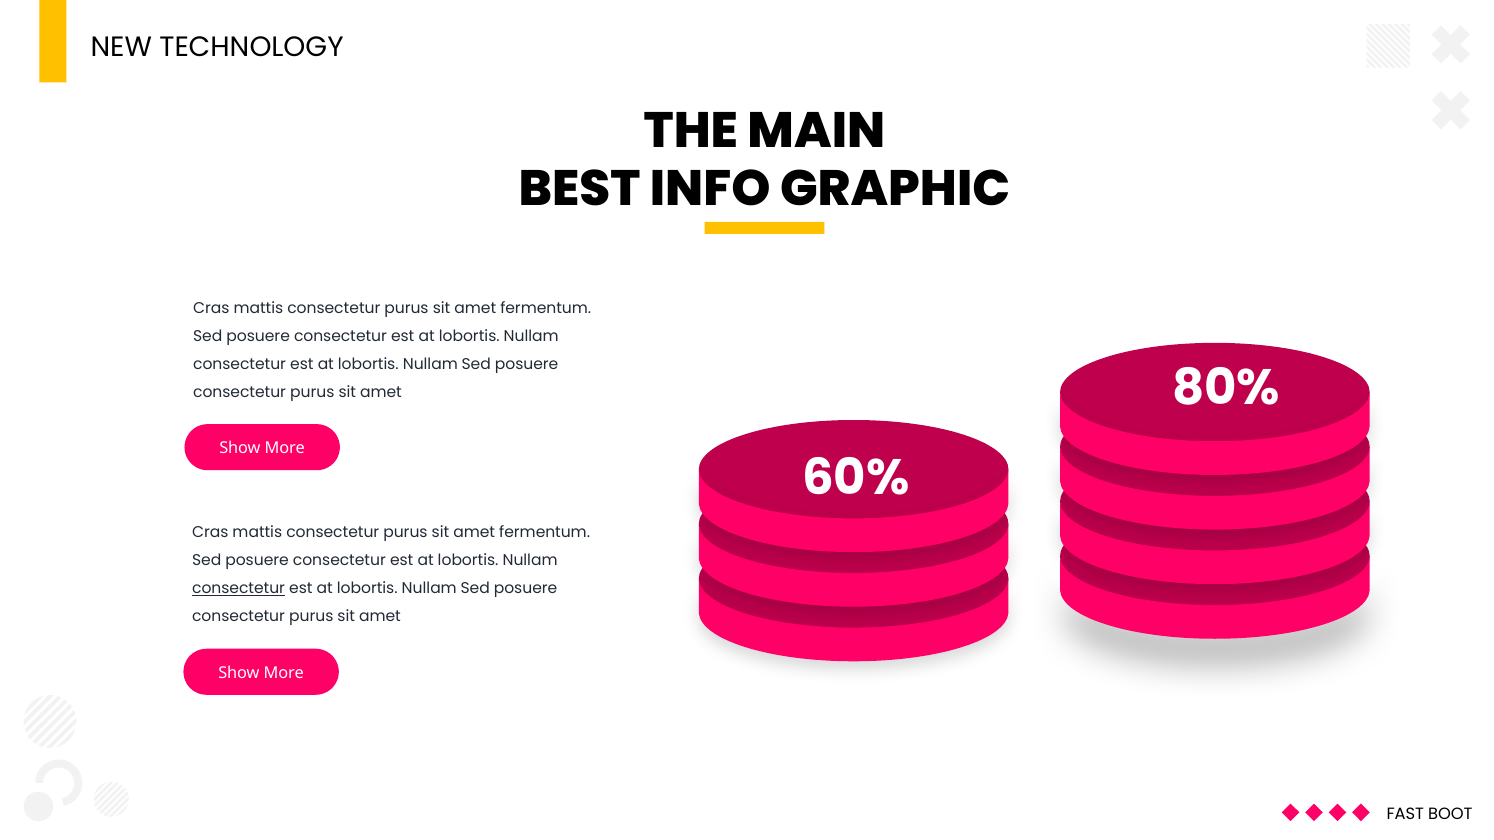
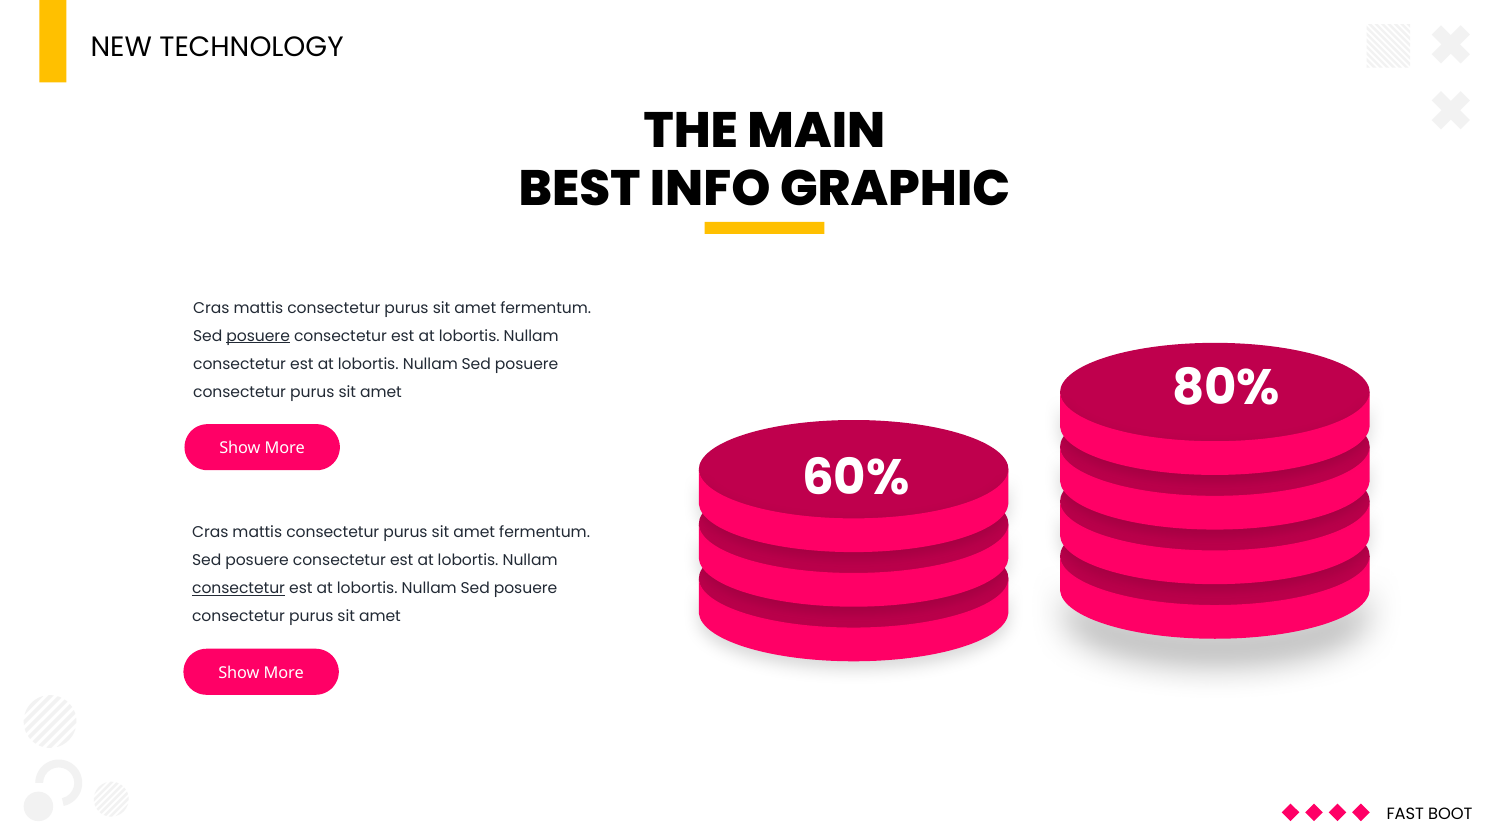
posuere underline: none -> present (258, 336)
